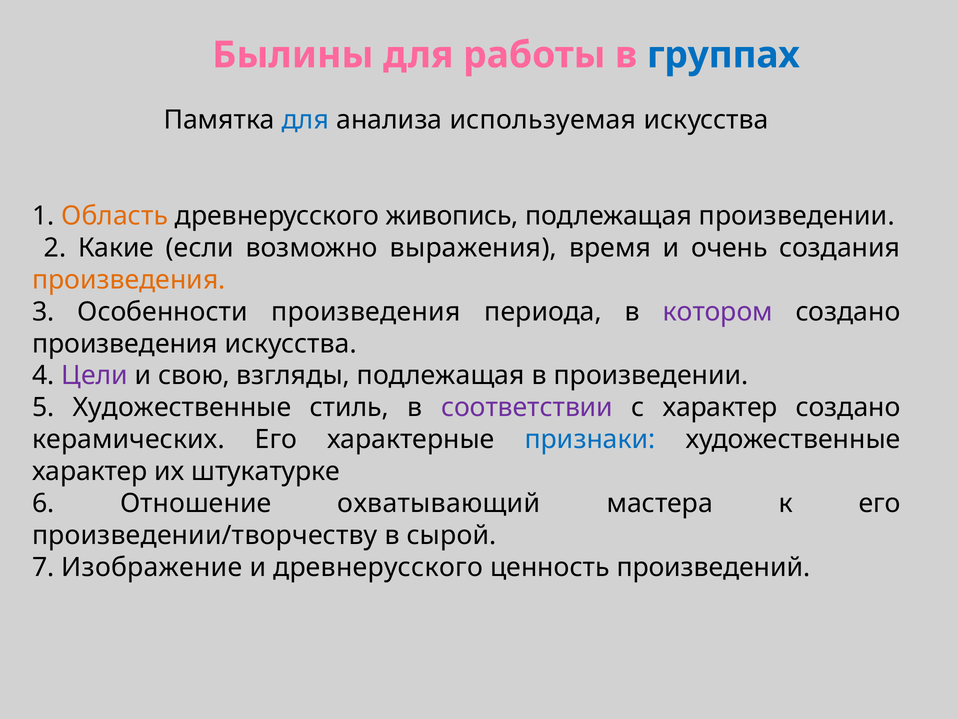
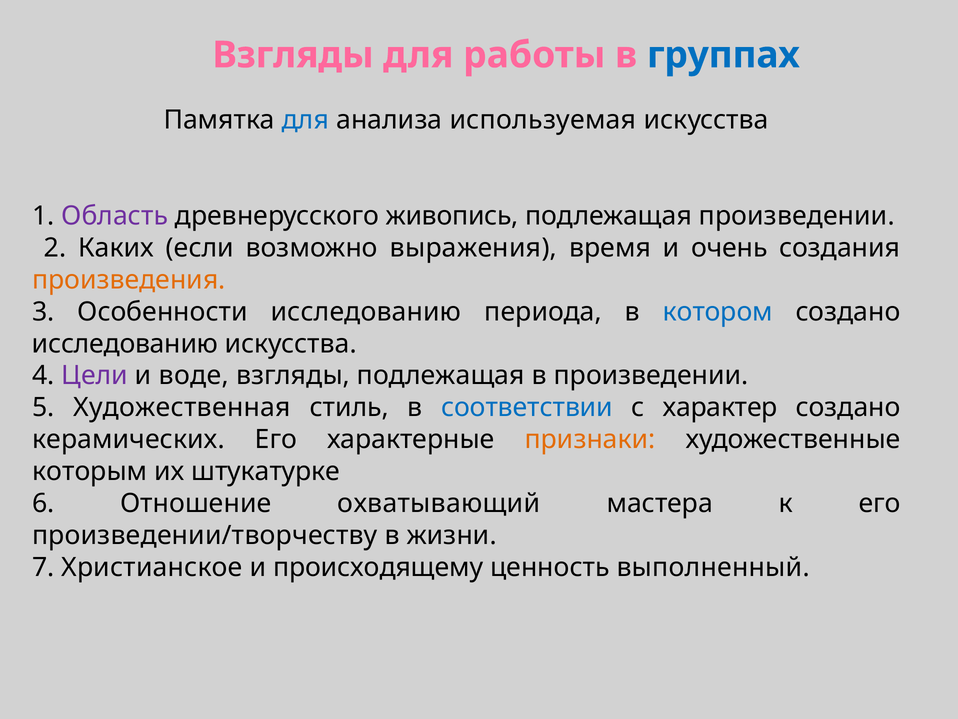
Былины: Былины -> Взгляды (293, 55)
Область colour: orange -> purple (115, 216)
Какие: Какие -> Каких (116, 248)
Особенности произведения: произведения -> исследованию (366, 312)
котором colour: purple -> blue (718, 312)
произведения: произведения -> исследованию (125, 343)
свою: свою -> воде (194, 375)
5 Художественные: Художественные -> Художественная (182, 407)
соответствии colour: purple -> blue (527, 407)
признаки colour: blue -> orange (590, 439)
характер: характер -> которым (90, 471)
сырой: сырой -> жизни (452, 535)
Изображение: Изображение -> Христианское (152, 567)
и древнерусского: древнерусского -> происходящему (378, 567)
произведений: произведений -> выполненный (713, 567)
